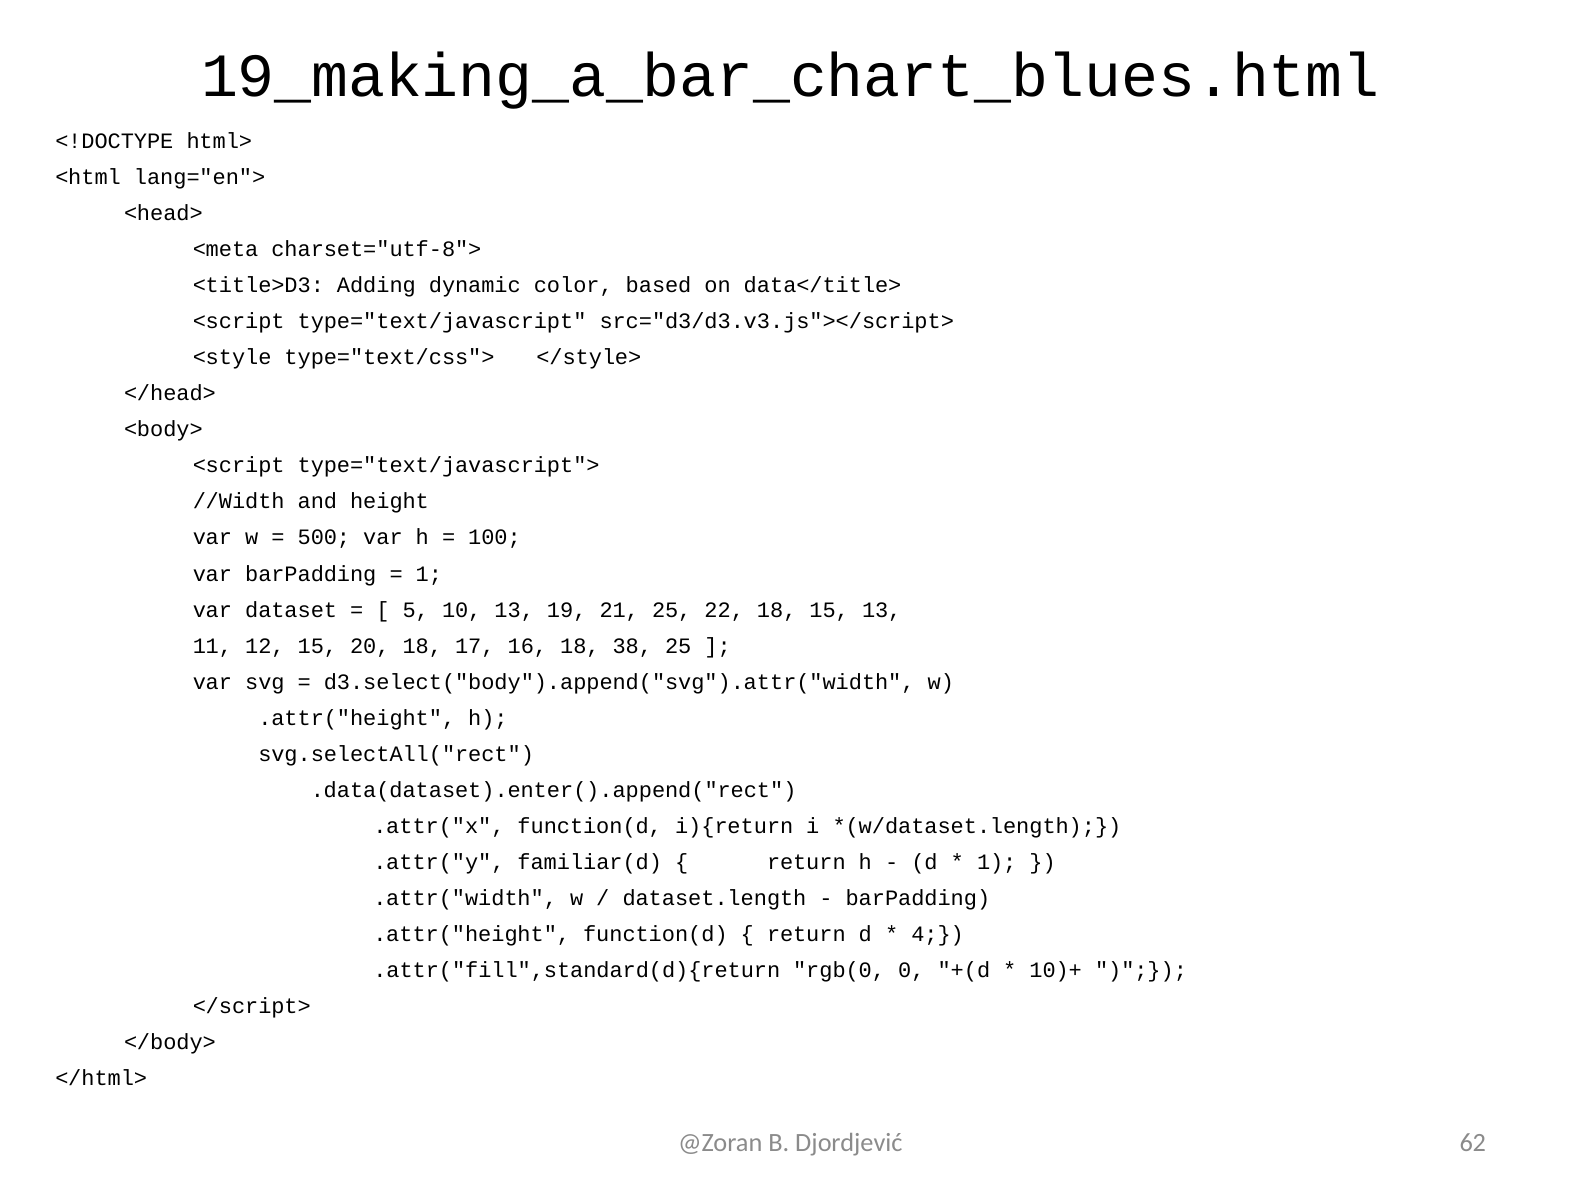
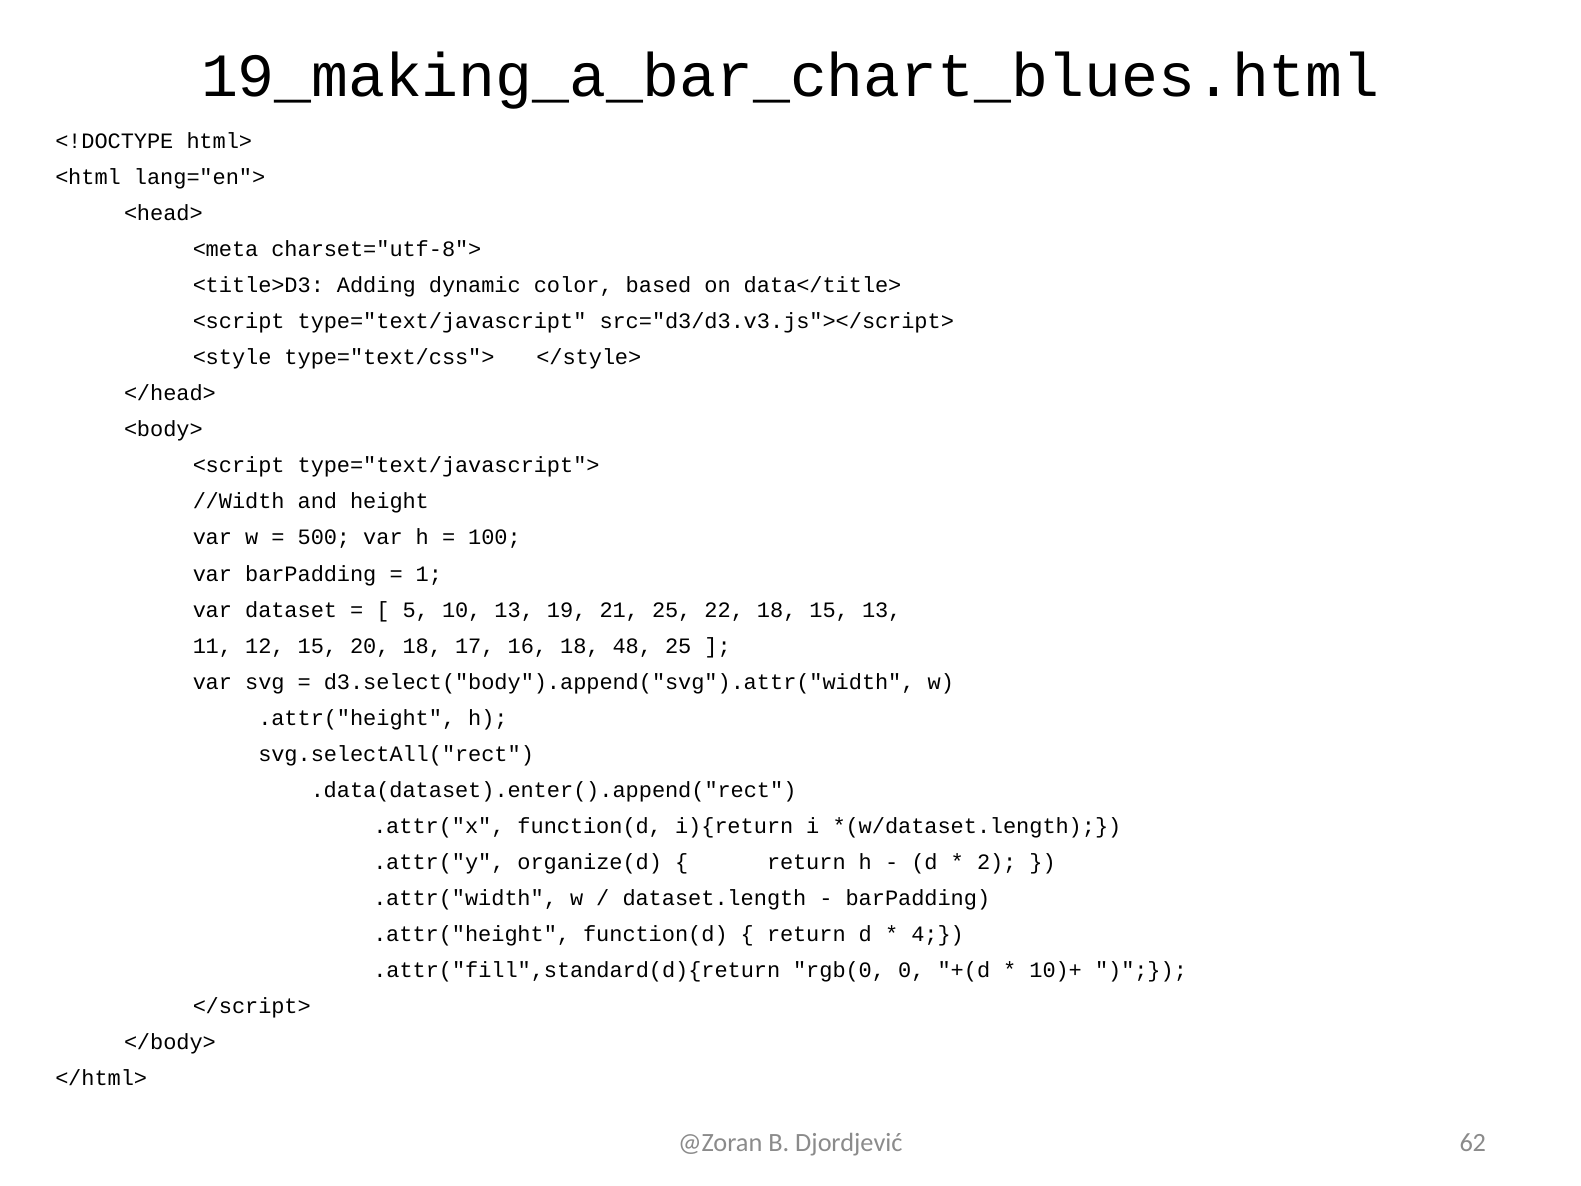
38: 38 -> 48 (632, 646)
familiar(d: familiar(d -> organize(d (590, 862)
1: 1 -> 2 (997, 862)
